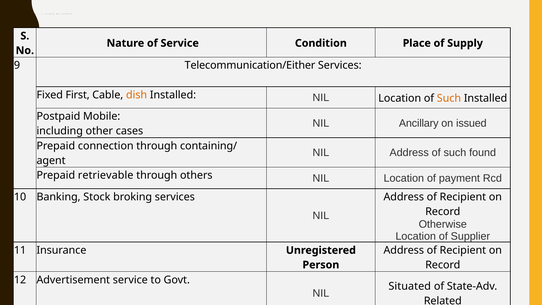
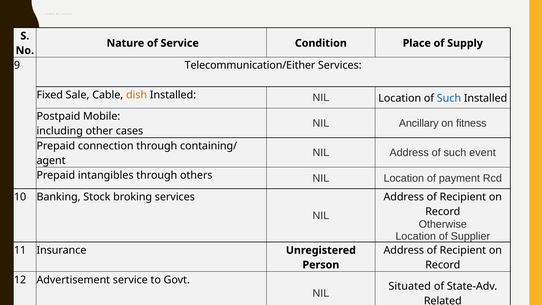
First: First -> Sale (78, 95)
Such colour: orange -> blue (449, 98)
issued: issued -> fitness (471, 123)
found: found -> event (483, 153)
retrievable: retrievable -> intangibles (106, 175)
